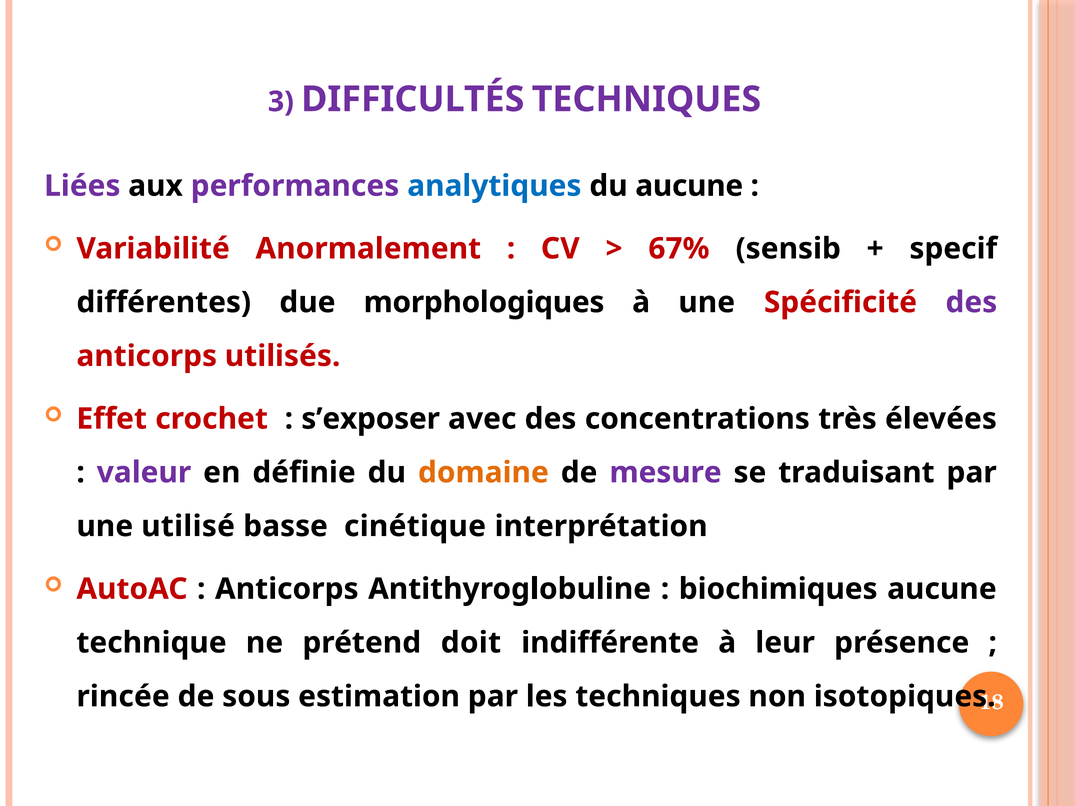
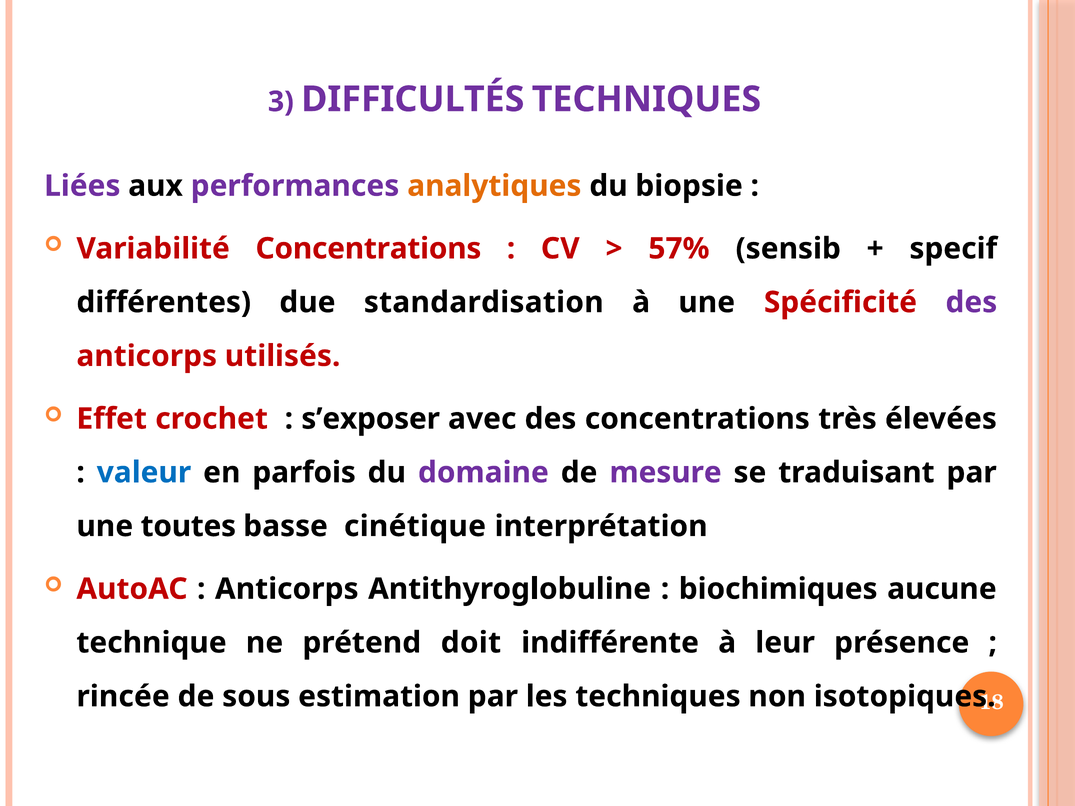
analytiques colour: blue -> orange (494, 186)
du aucune: aucune -> biopsie (689, 186)
Variabilité Anormalement: Anormalement -> Concentrations (368, 249)
67%: 67% -> 57% (679, 249)
morphologiques: morphologiques -> standardisation (484, 302)
valeur colour: purple -> blue (144, 473)
définie: définie -> parfois (304, 473)
domaine colour: orange -> purple (483, 473)
utilisé: utilisé -> toutes (188, 526)
